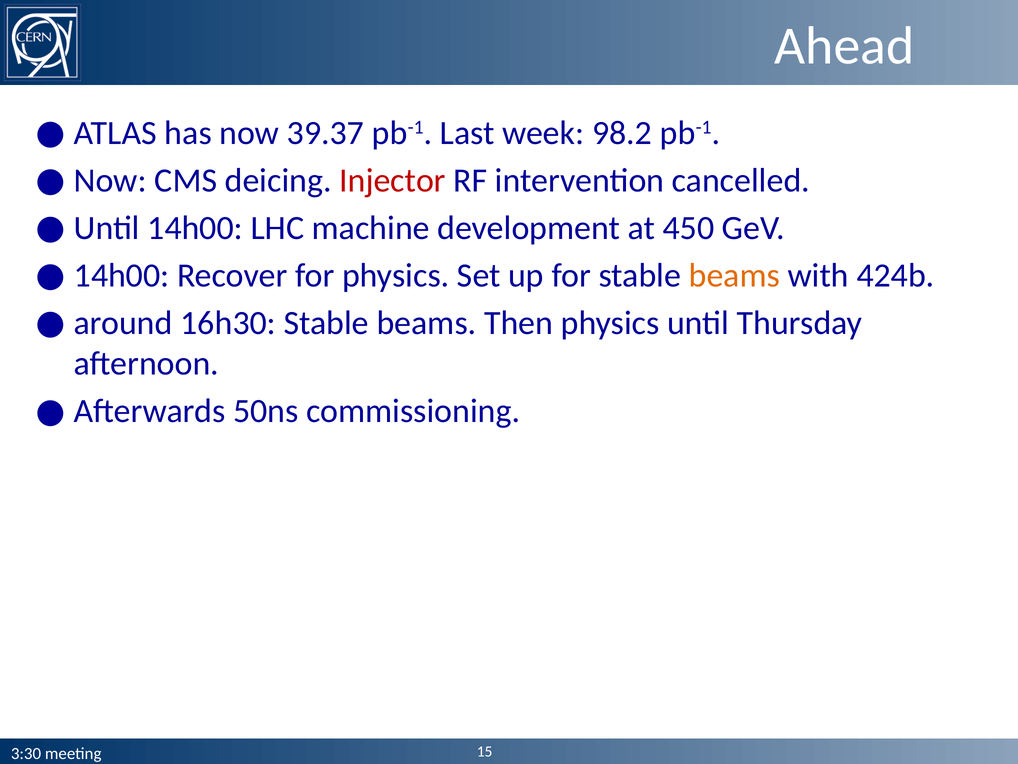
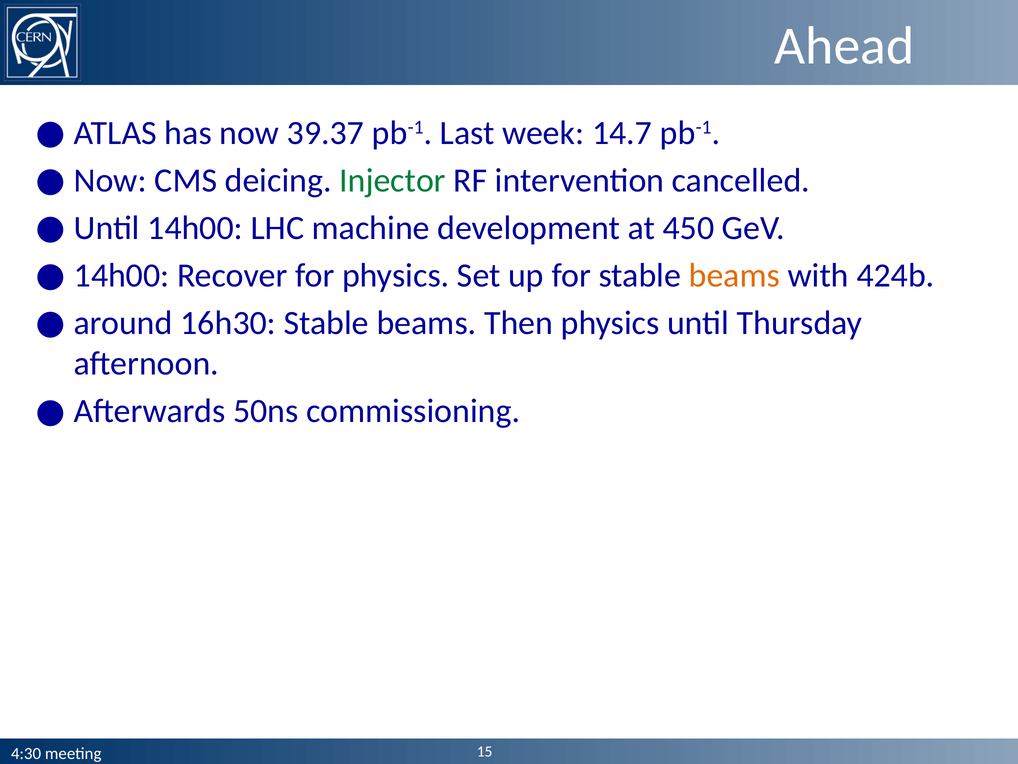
98.2: 98.2 -> 14.7 (622, 133)
Injector colour: red -> green (393, 180)
3:30: 3:30 -> 4:30 (26, 753)
